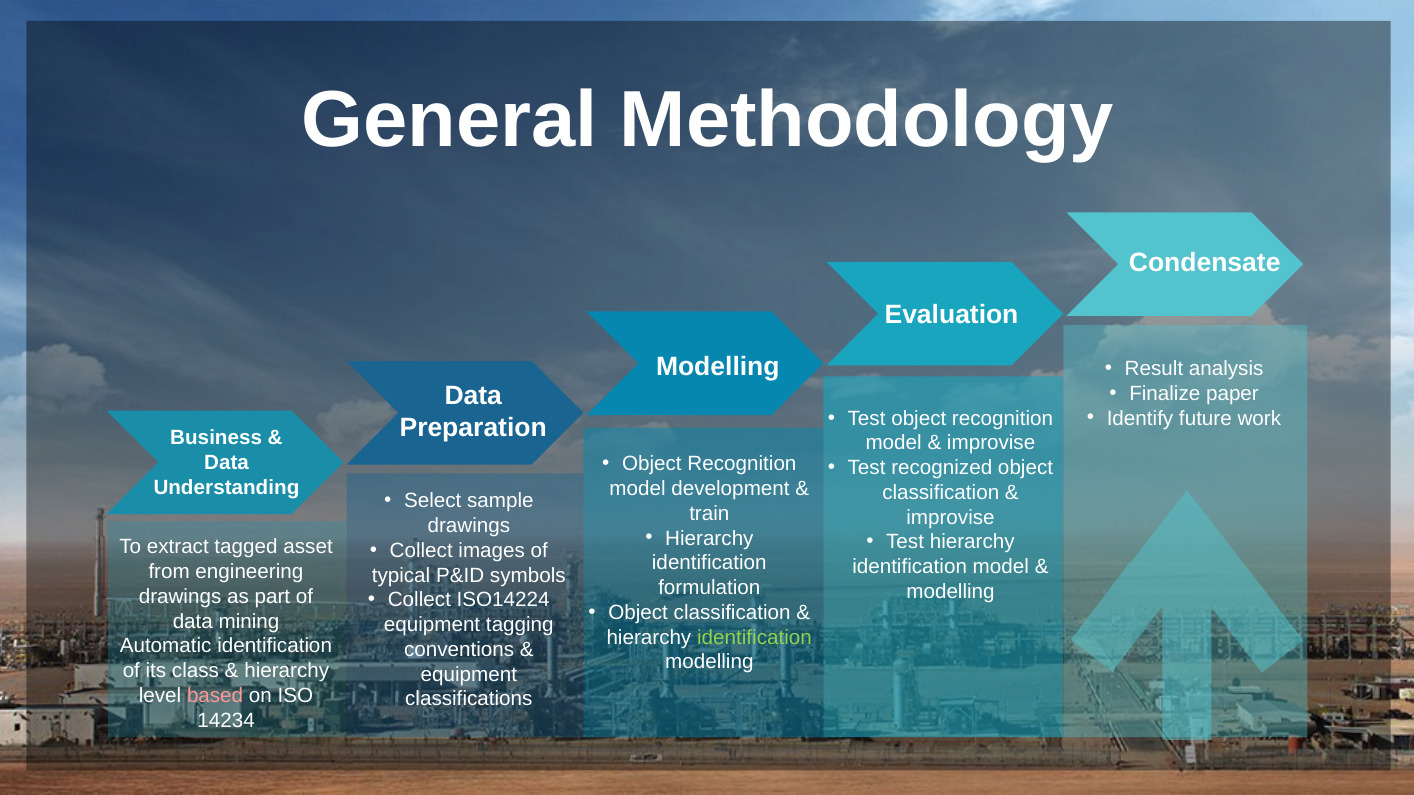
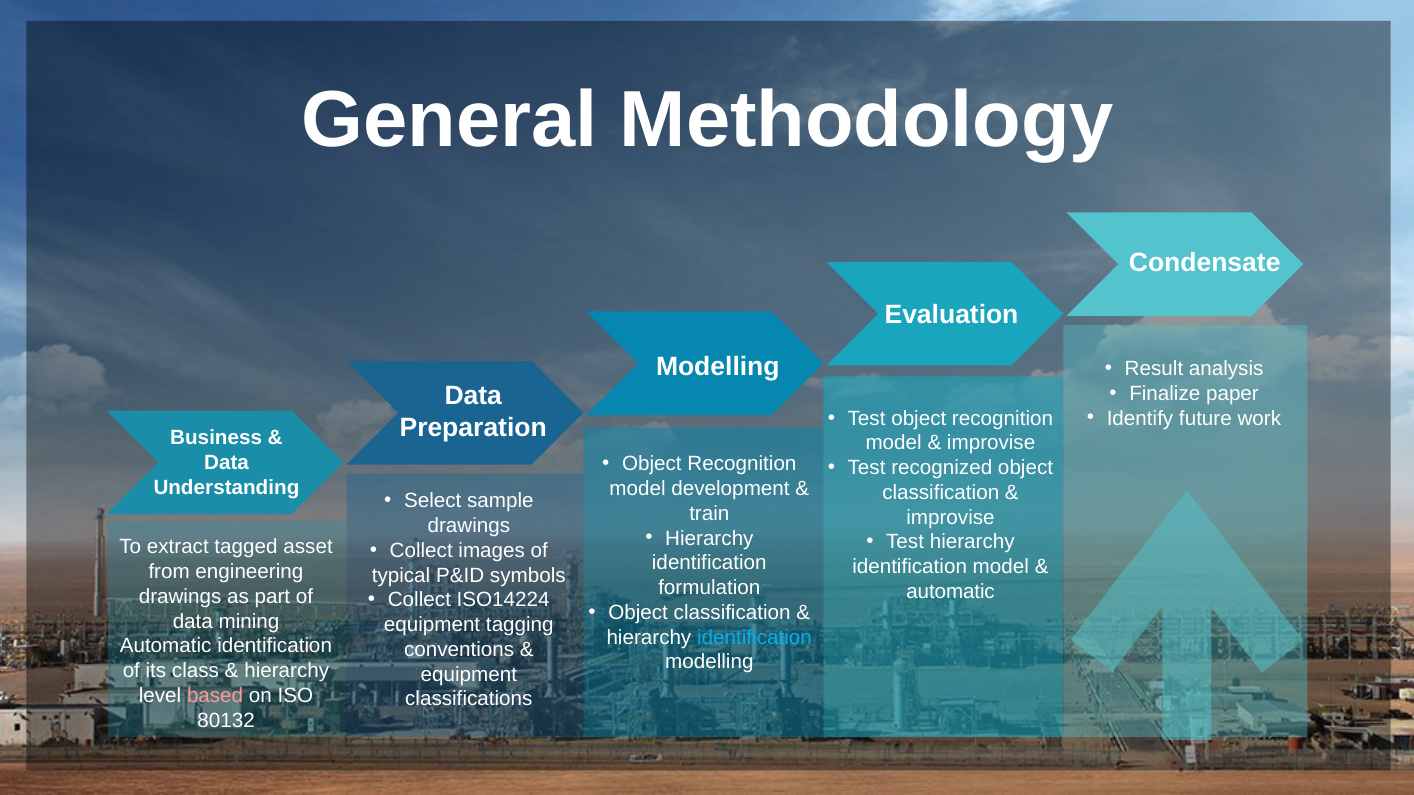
modelling: modelling -> automatic (951, 592)
identification colour: light green -> light blue (754, 638)
14234: 14234 -> 80132 (226, 721)
